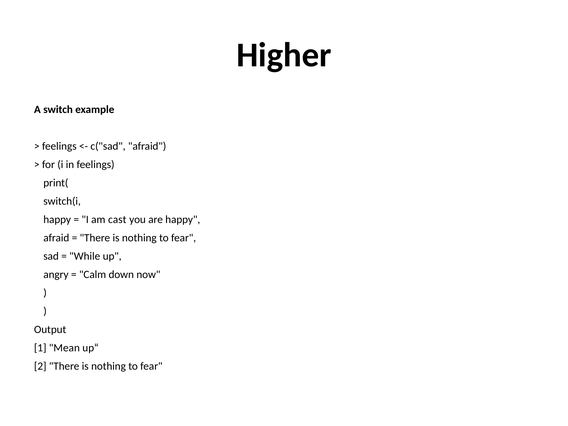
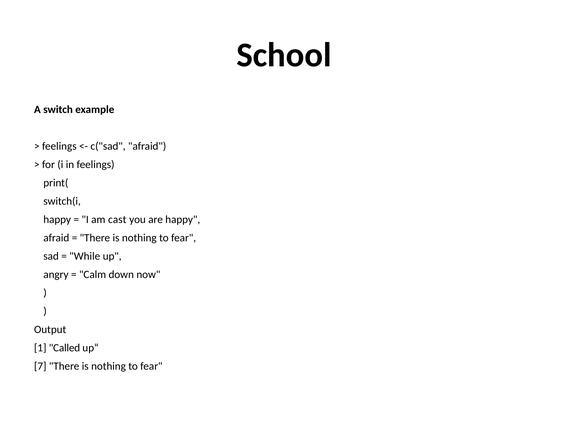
Higher: Higher -> School (284, 55)
Mean: Mean -> Called (64, 348)
2: 2 -> 7 (40, 366)
